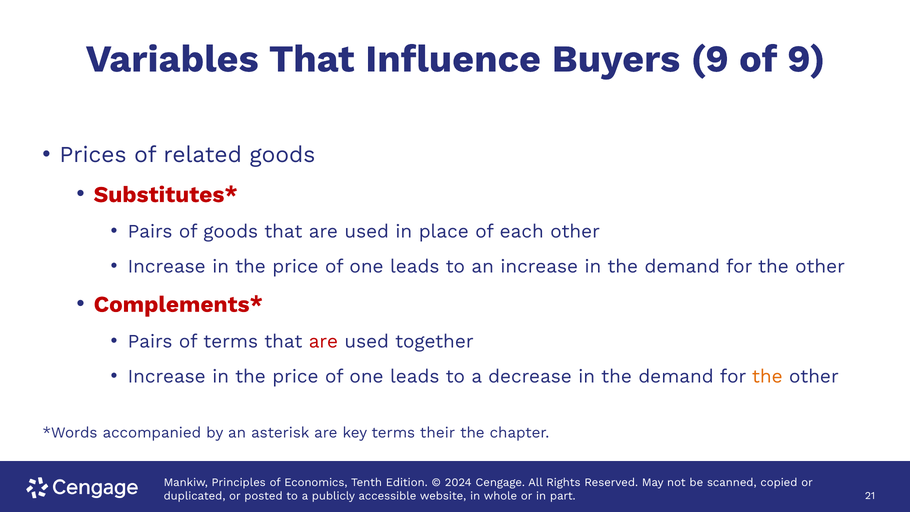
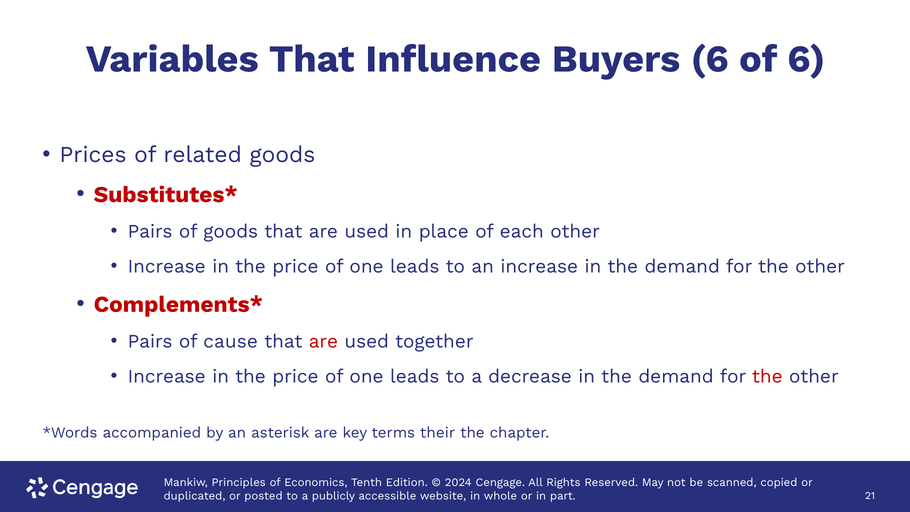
Buyers 9: 9 -> 6 (710, 59)
of 9: 9 -> 6 (806, 59)
of terms: terms -> cause (231, 341)
the colour: orange -> red (767, 376)
